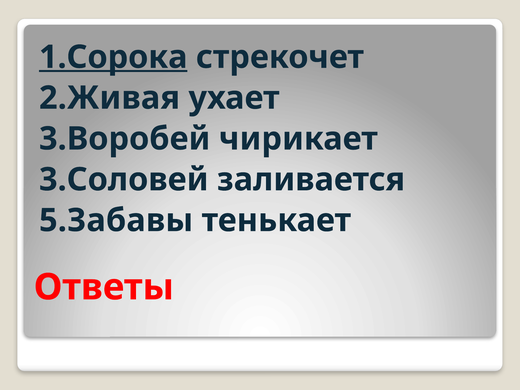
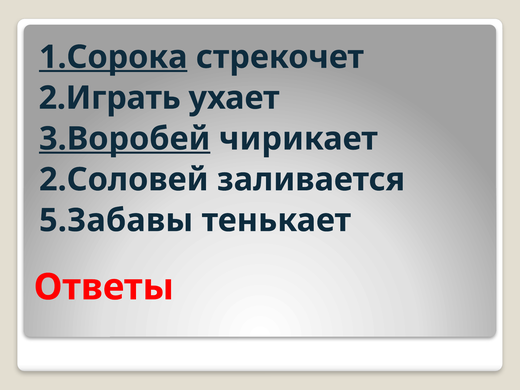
2.Живая: 2.Живая -> 2.Играть (110, 98)
3.Воробей underline: none -> present (125, 139)
3.Соловей: 3.Соловей -> 2.Соловей (124, 180)
